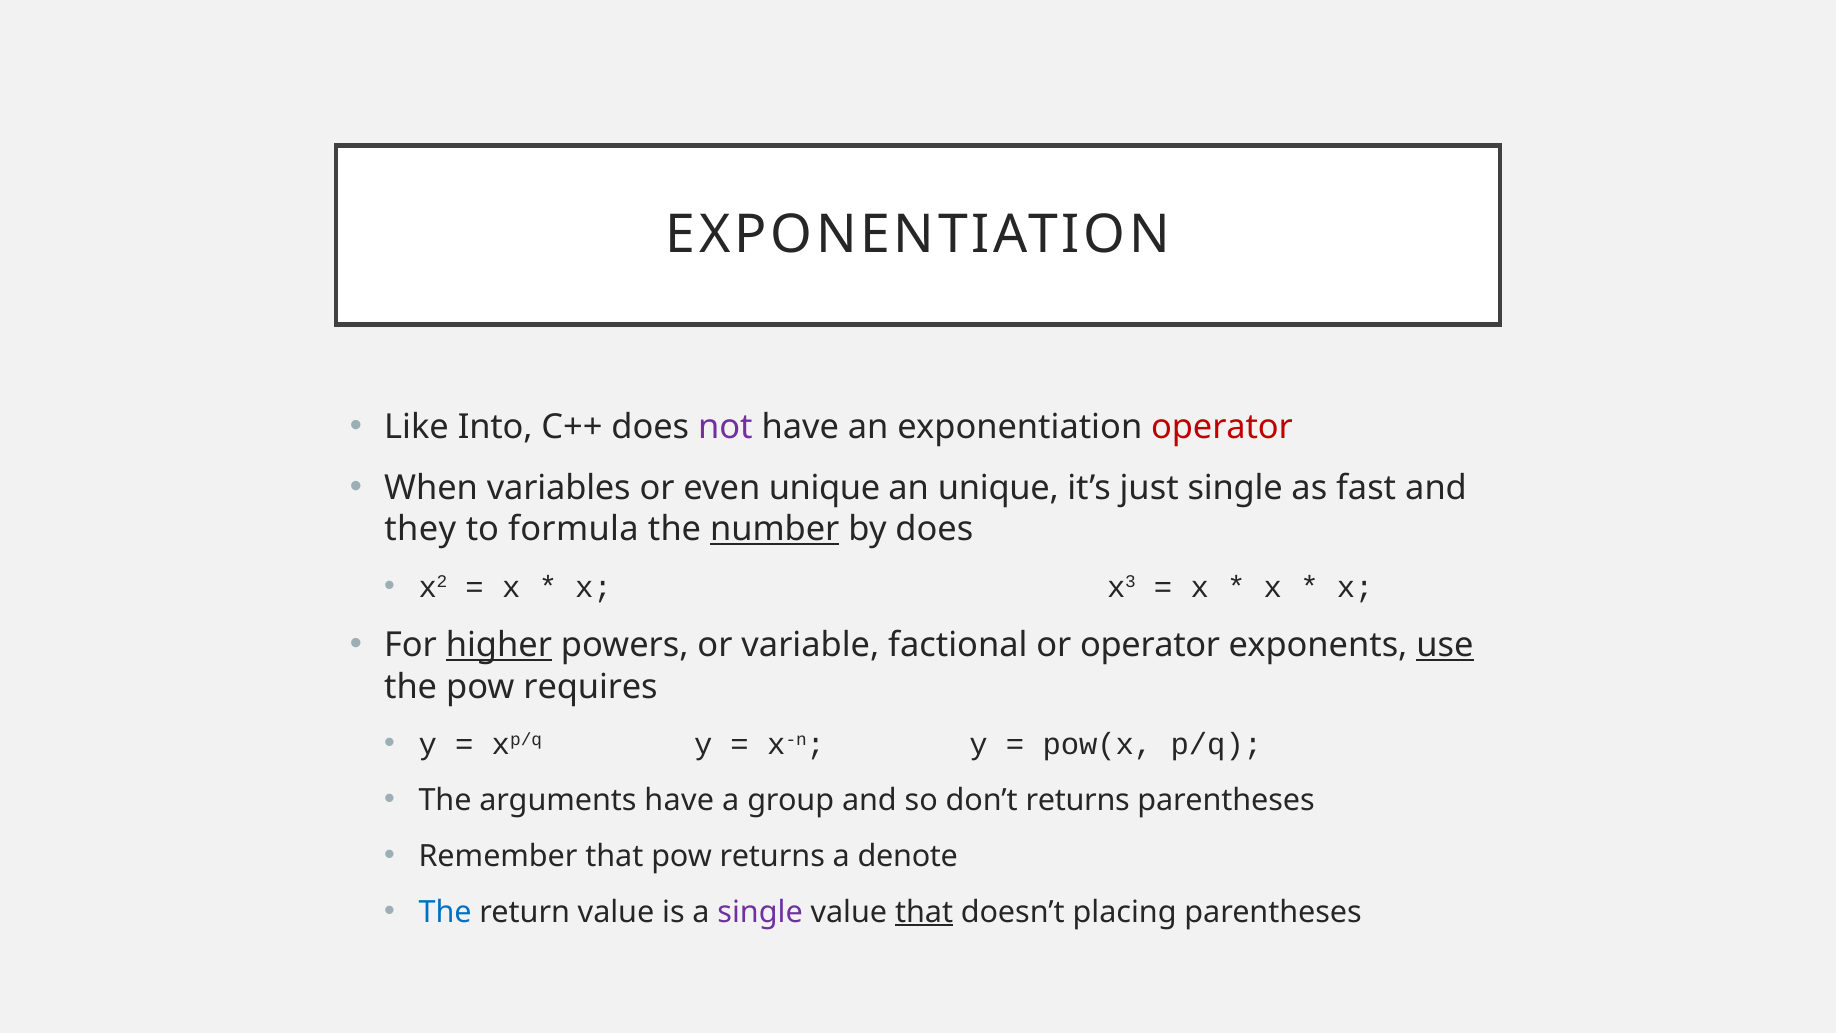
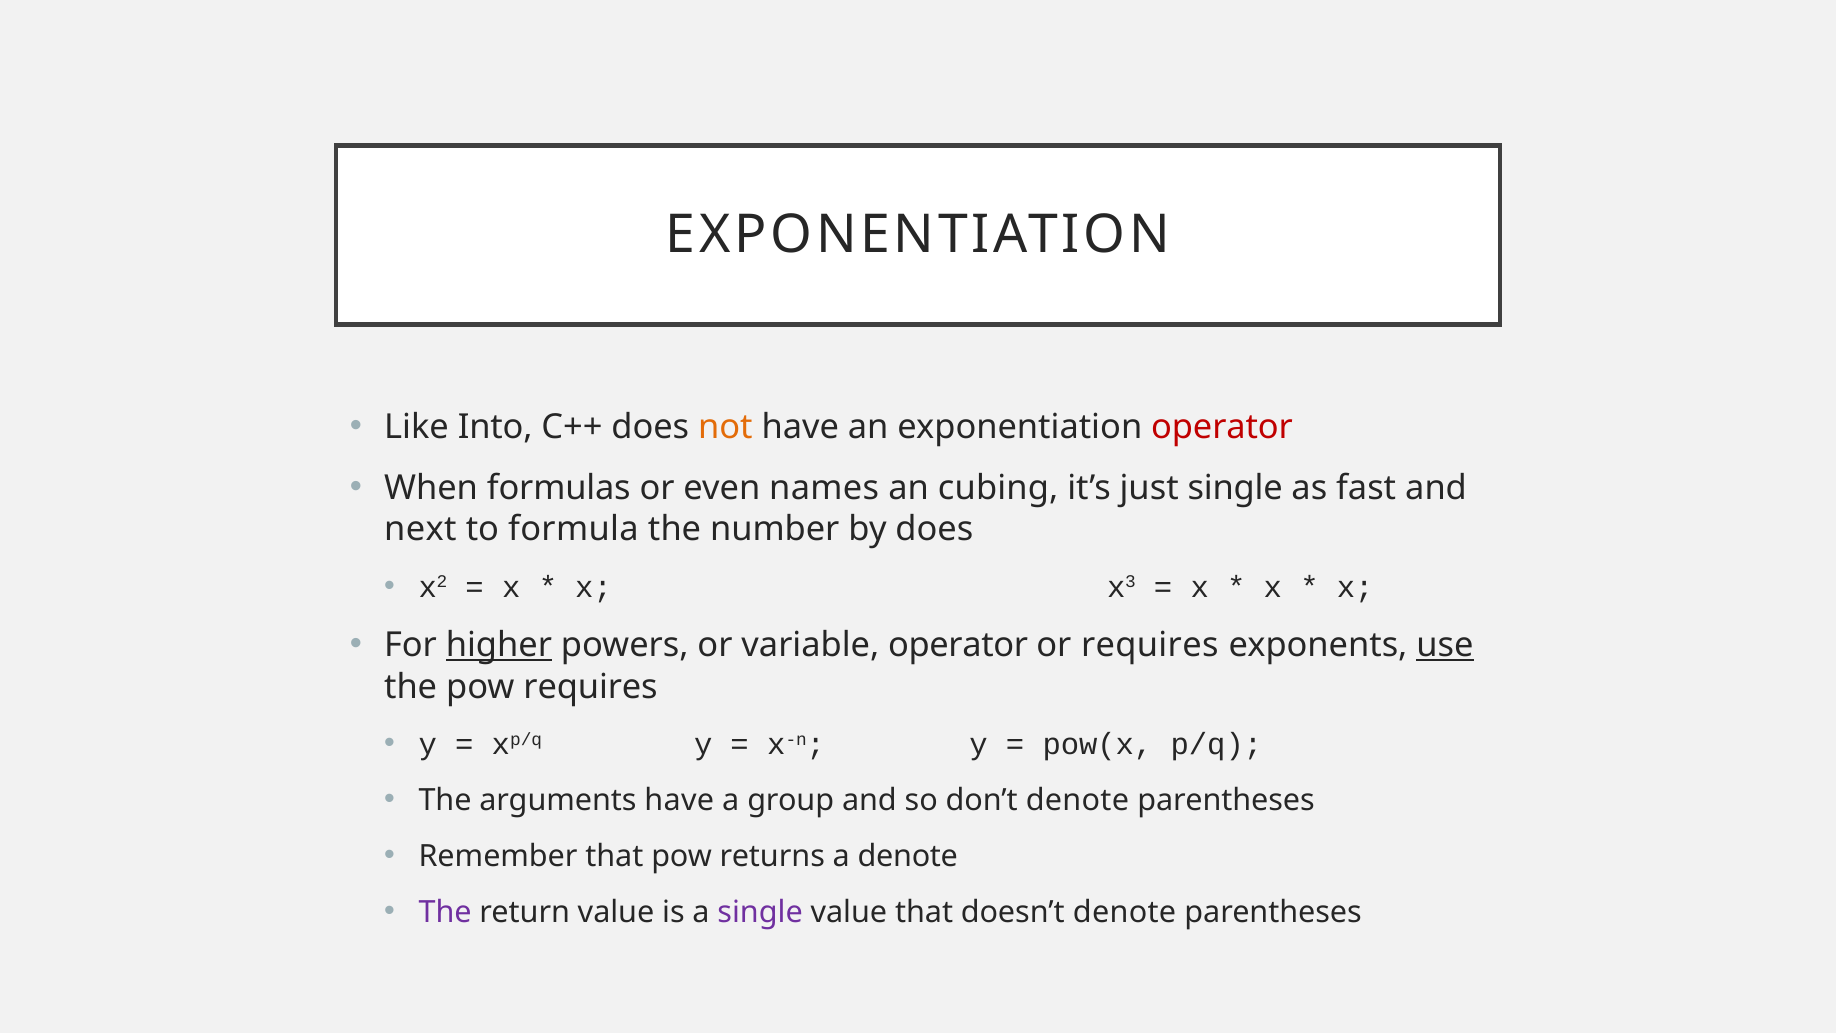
not colour: purple -> orange (725, 427)
variables: variables -> formulas (559, 488)
even unique: unique -> names (824, 488)
an unique: unique -> cubing (998, 488)
they: they -> next (420, 529)
number underline: present -> none (775, 529)
variable factional: factional -> operator (958, 645)
or operator: operator -> requires (1150, 645)
don’t returns: returns -> denote (1077, 800)
The colour: blue -> purple (445, 912)
that underline: present -> none (924, 912)
doesn’t placing: placing -> denote (1125, 912)
